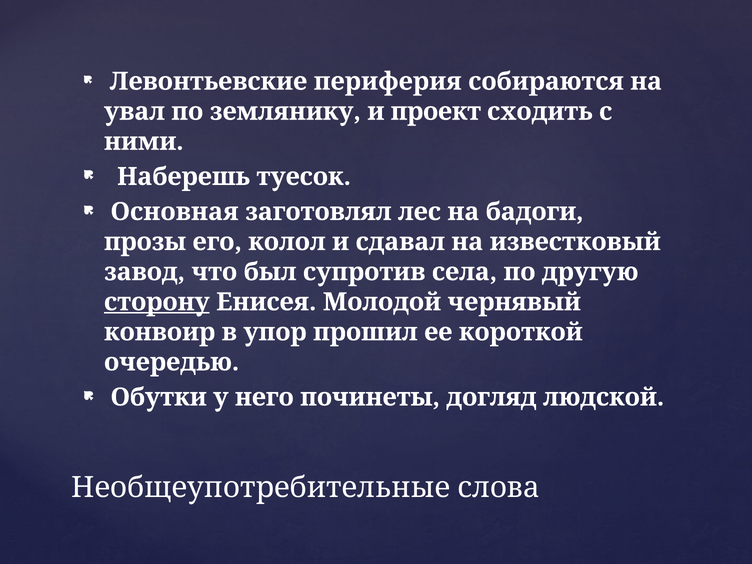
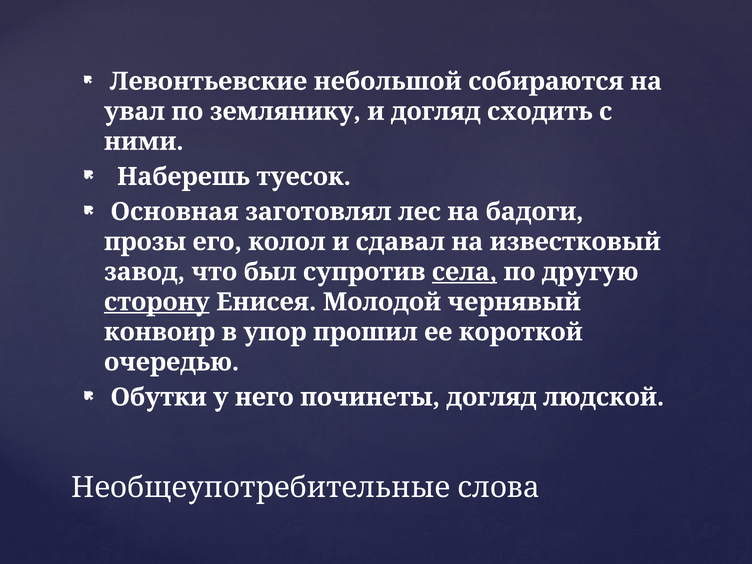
периферия: периферия -> небольшой (388, 81)
и проект: проект -> догляд (436, 112)
села underline: none -> present (465, 272)
